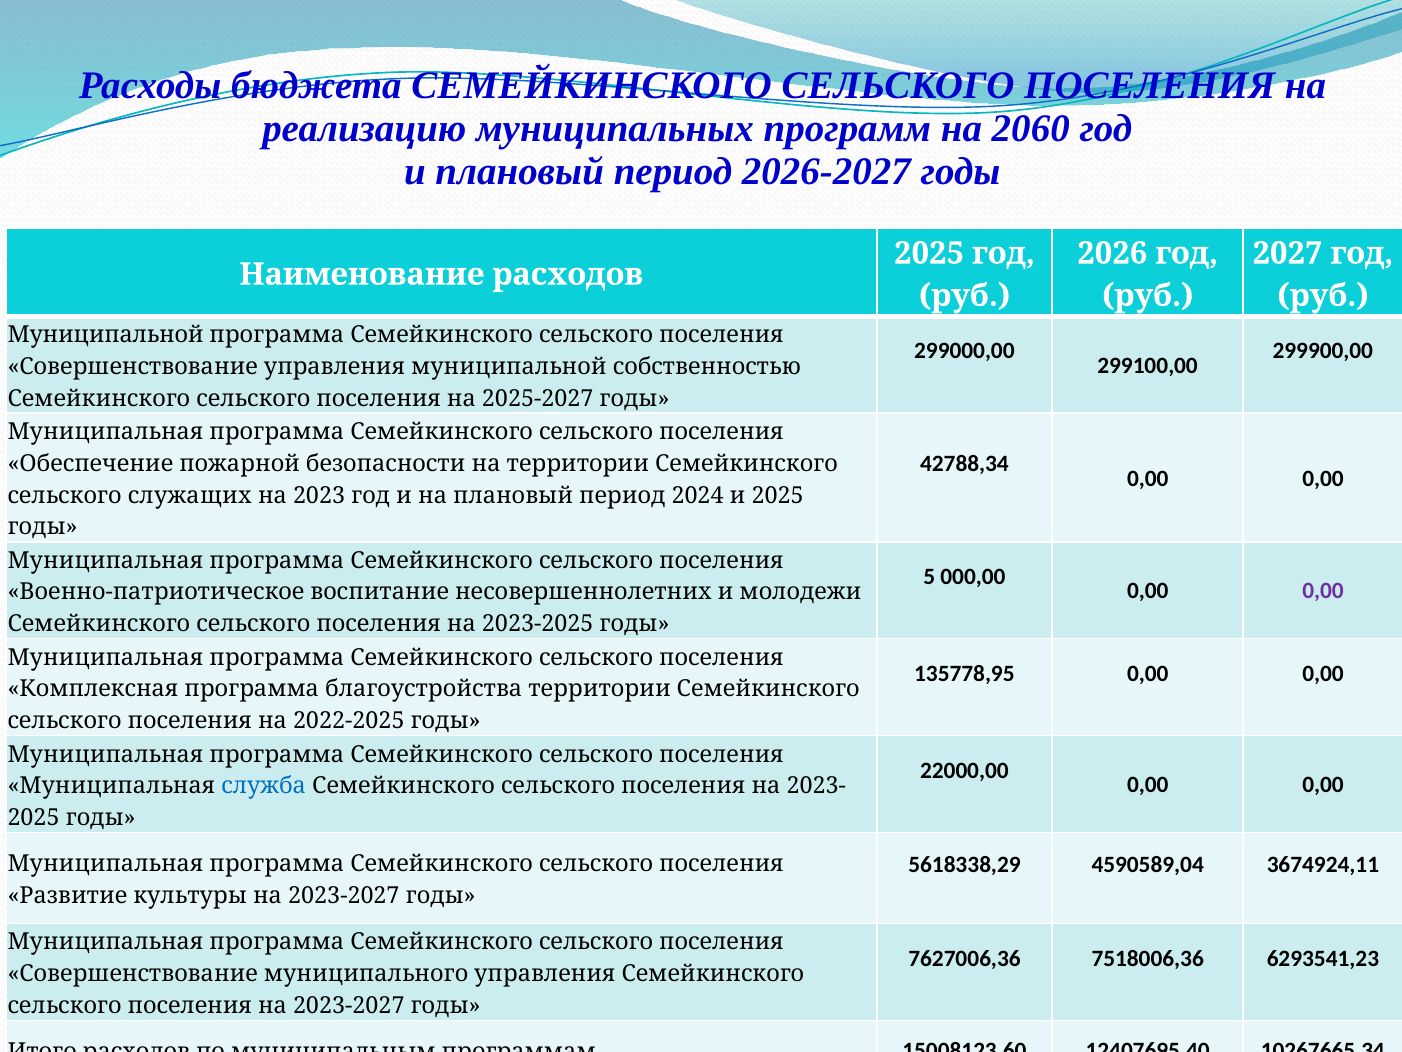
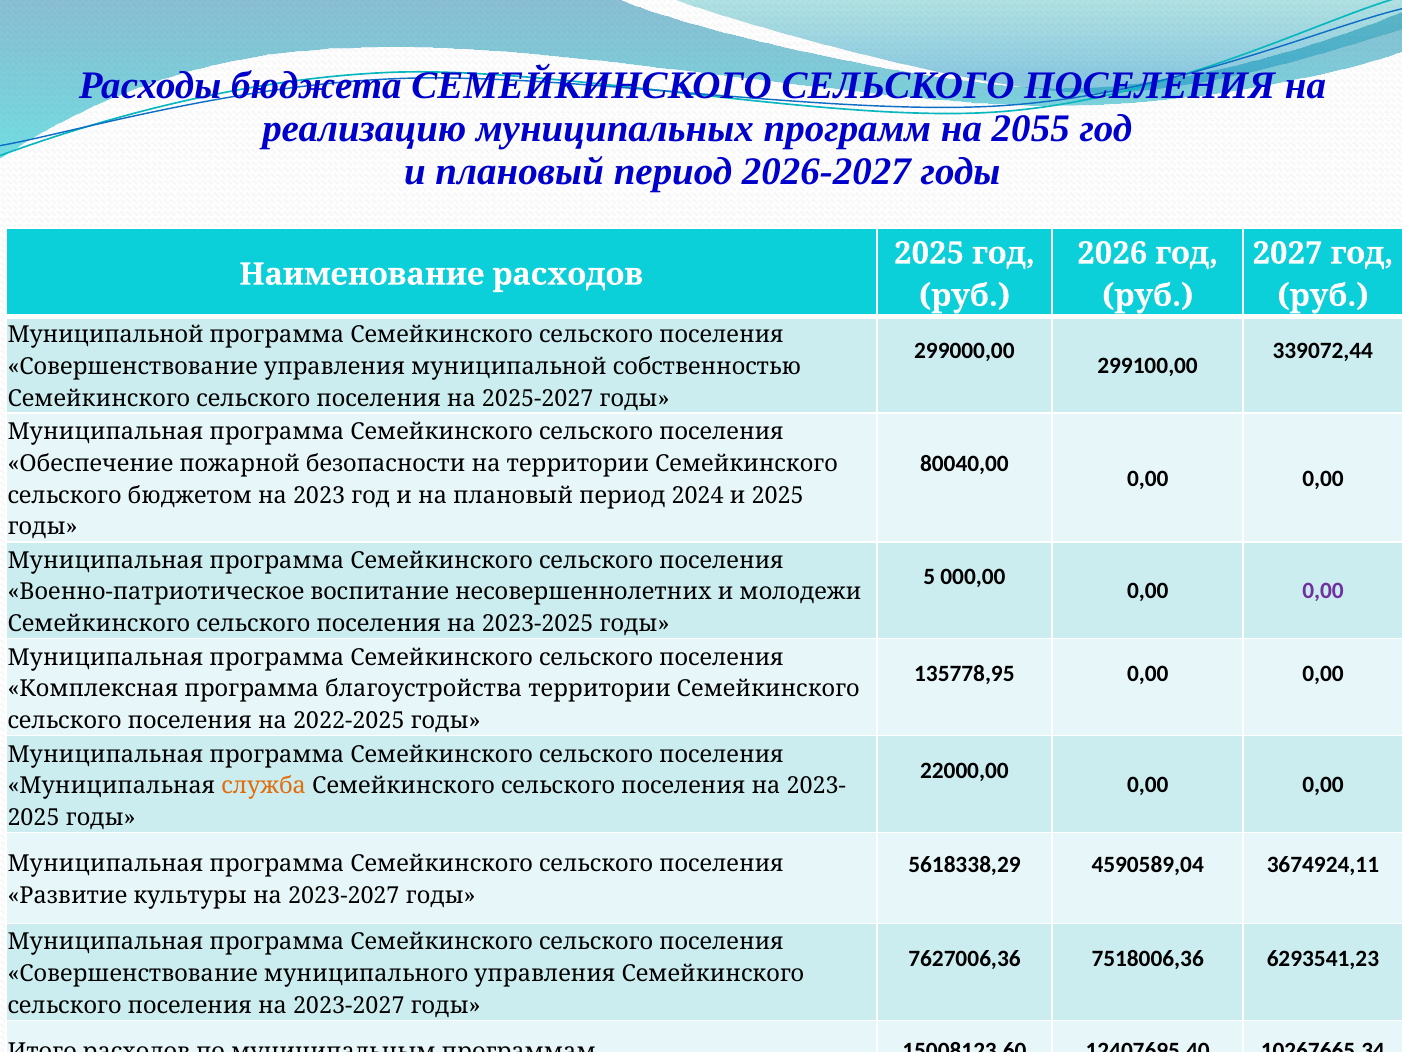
2060: 2060 -> 2055 (1031, 129)
299900,00: 299900,00 -> 339072,44 (1323, 351)
42788,34: 42788,34 -> 80040,00 (964, 464)
служащих: служащих -> бюджетом (190, 495)
служба colour: blue -> orange (264, 786)
